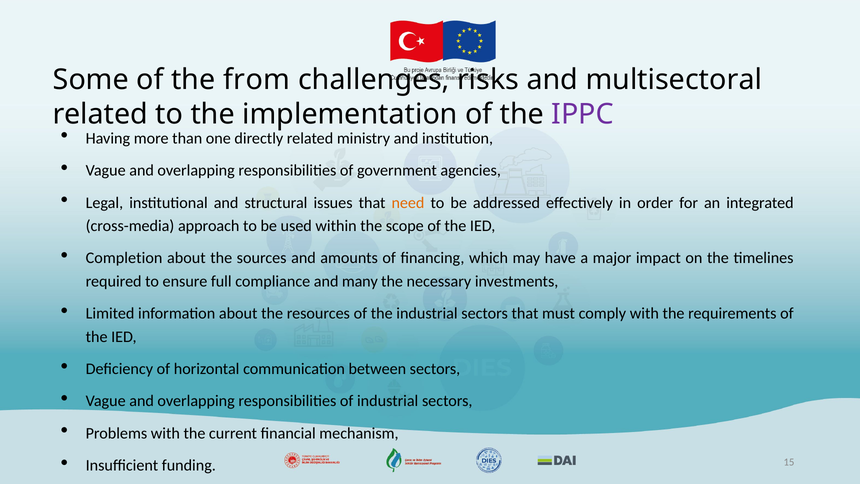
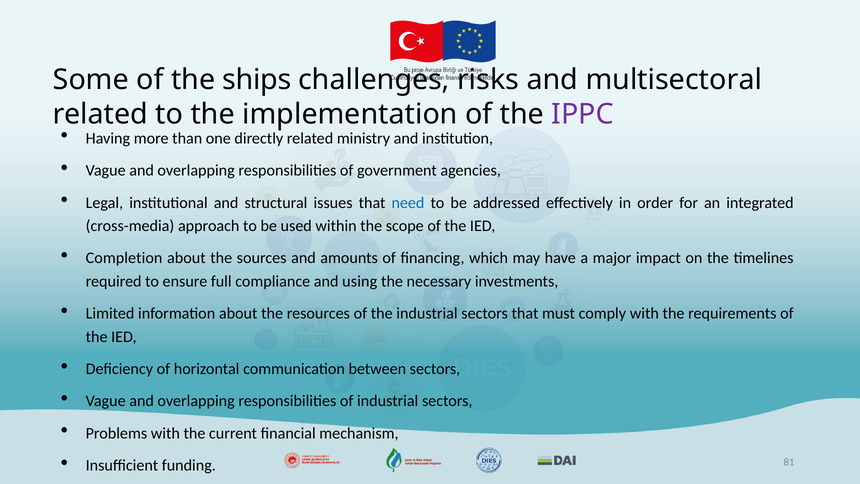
from: from -> ships (257, 80)
need colour: orange -> blue (408, 203)
many: many -> using (360, 281)
15: 15 -> 81 (789, 462)
